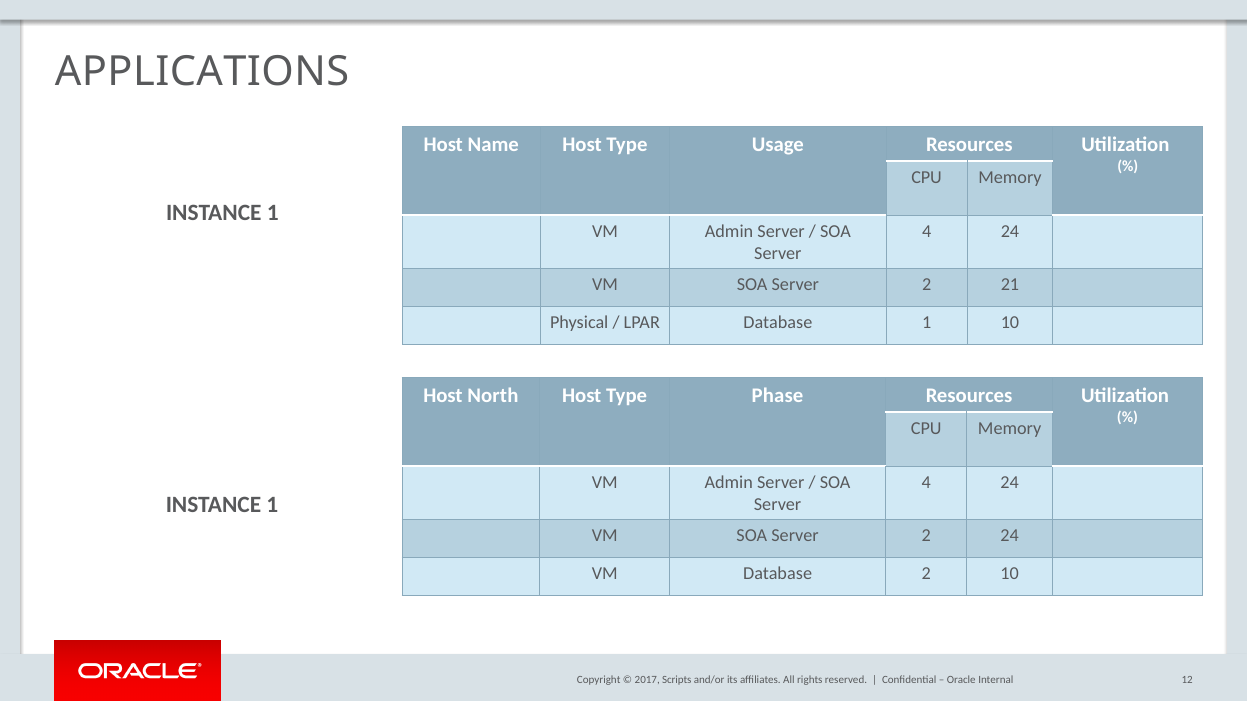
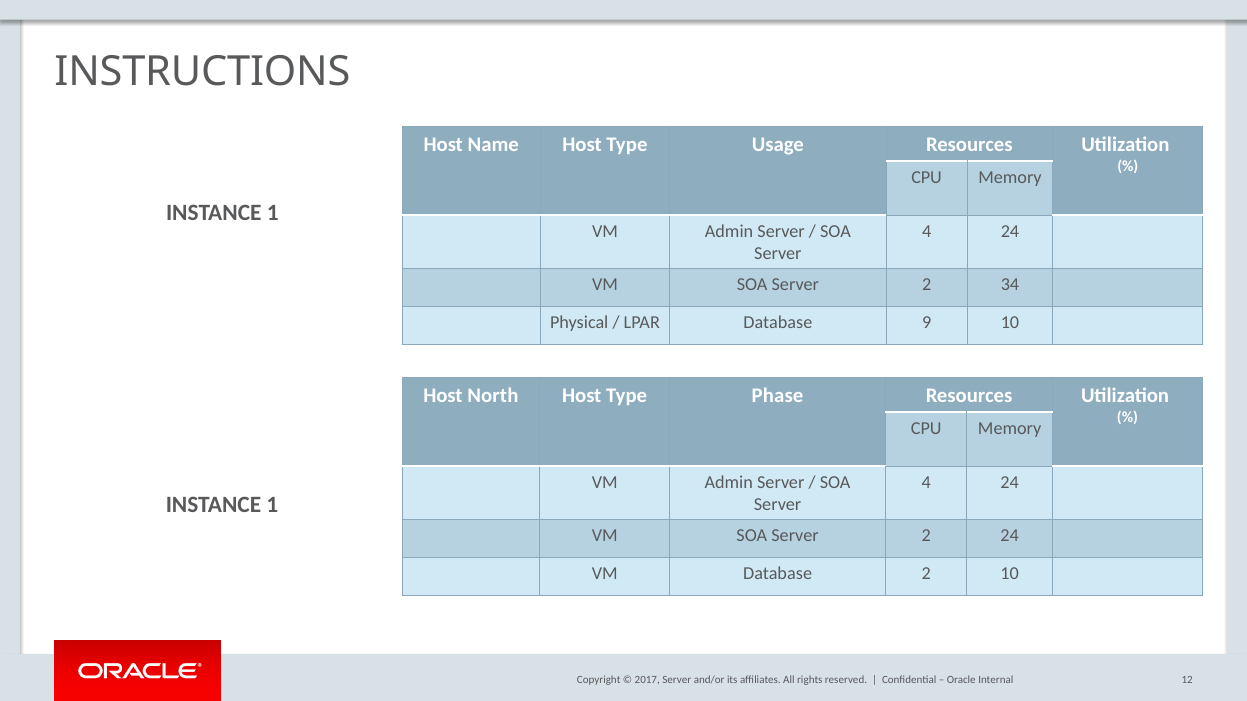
APPLICATIONS: APPLICATIONS -> INSTRUCTIONS (202, 72)
21: 21 -> 34 (1010, 285)
Database 1: 1 -> 9 (927, 323)
Scripts: Scripts -> Server (677, 681)
